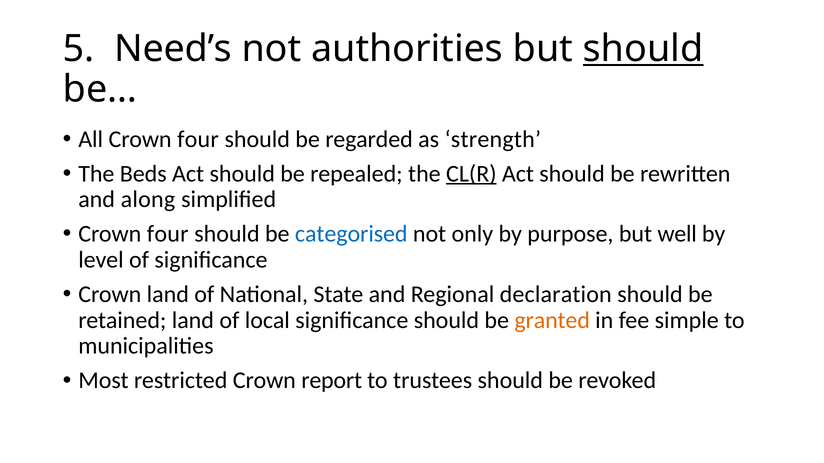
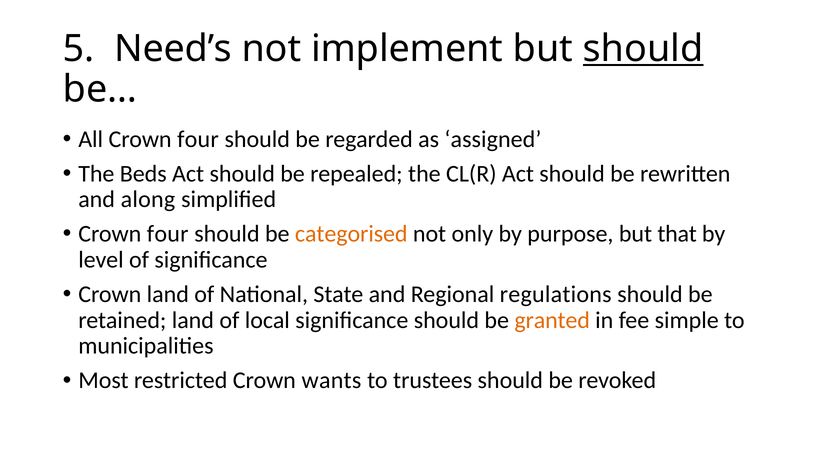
authorities: authorities -> implement (407, 49)
strength: strength -> assigned (493, 139)
CL(R underline: present -> none (471, 174)
categorised colour: blue -> orange (351, 234)
well: well -> that (677, 234)
declaration: declaration -> regulations (556, 295)
report: report -> wants (331, 381)
